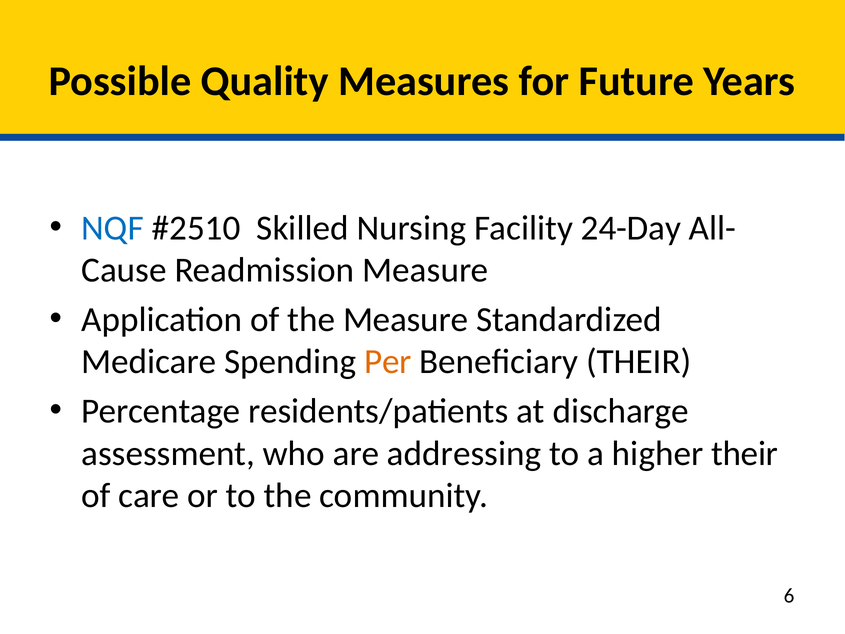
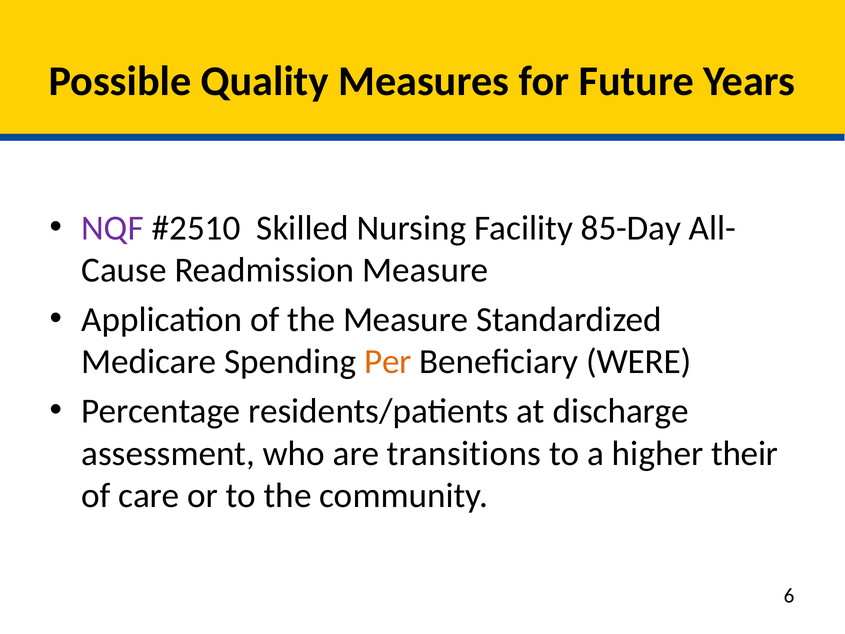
NQF colour: blue -> purple (113, 228)
24-Day: 24-Day -> 85-Day (631, 228)
Beneficiary THEIR: THEIR -> WERE (639, 362)
addressing: addressing -> transitions (464, 453)
